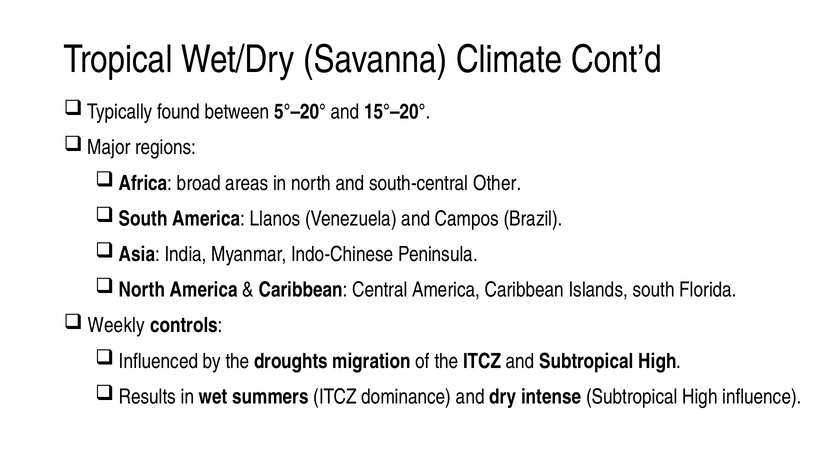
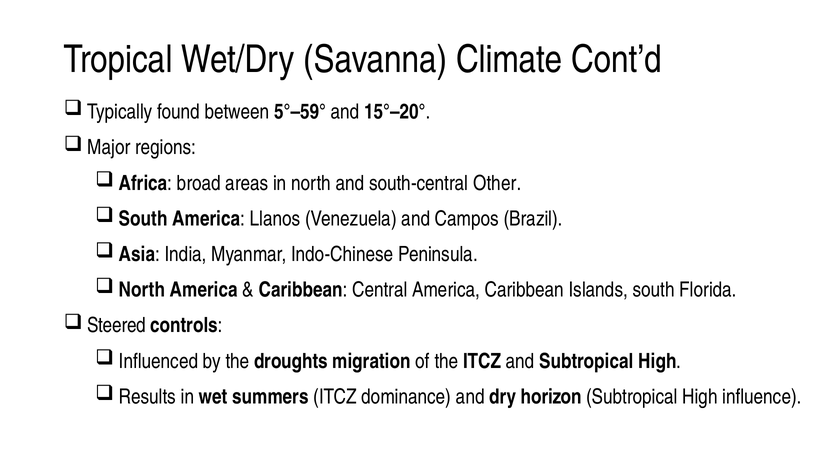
5°–20°: 5°–20° -> 5°–59° (300, 112)
Weekly: Weekly -> Steered (117, 326)
intense: intense -> horizon (551, 397)
